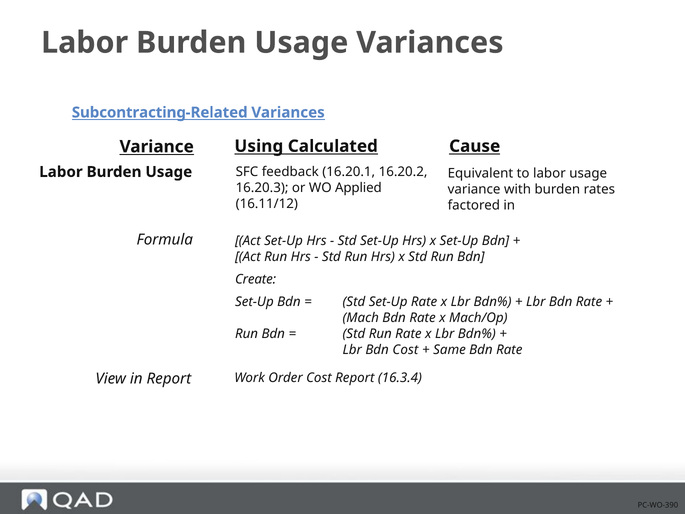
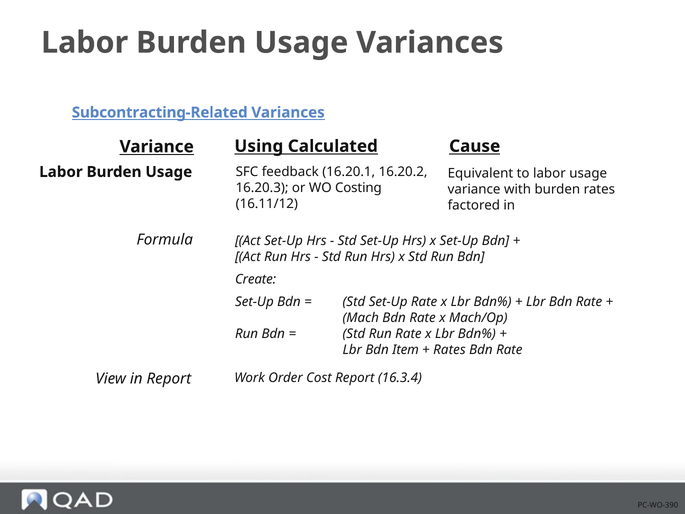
Applied: Applied -> Costing (358, 188)
Bdn Cost: Cost -> Item (406, 350)
Same: Same -> Rates (449, 350)
